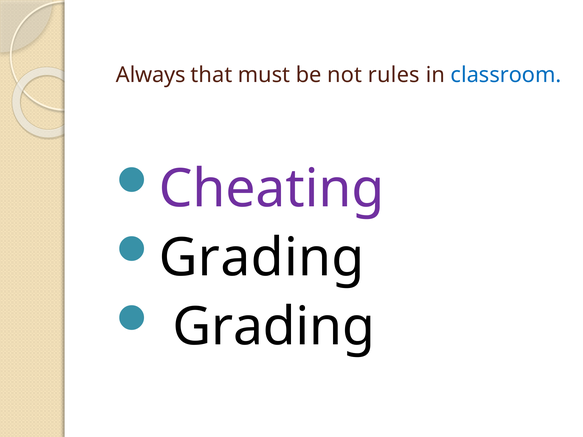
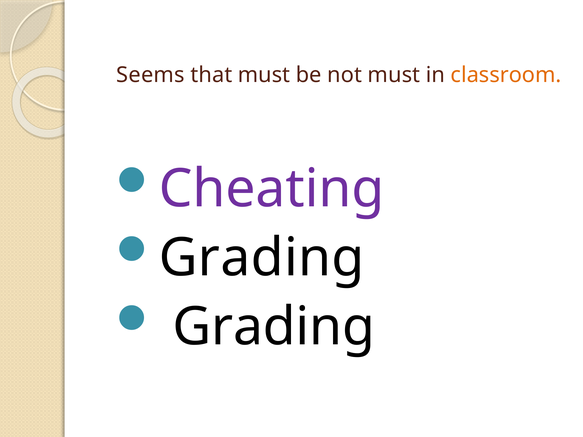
Always: Always -> Seems (151, 75)
not rules: rules -> must (394, 75)
classroom colour: blue -> orange (506, 75)
